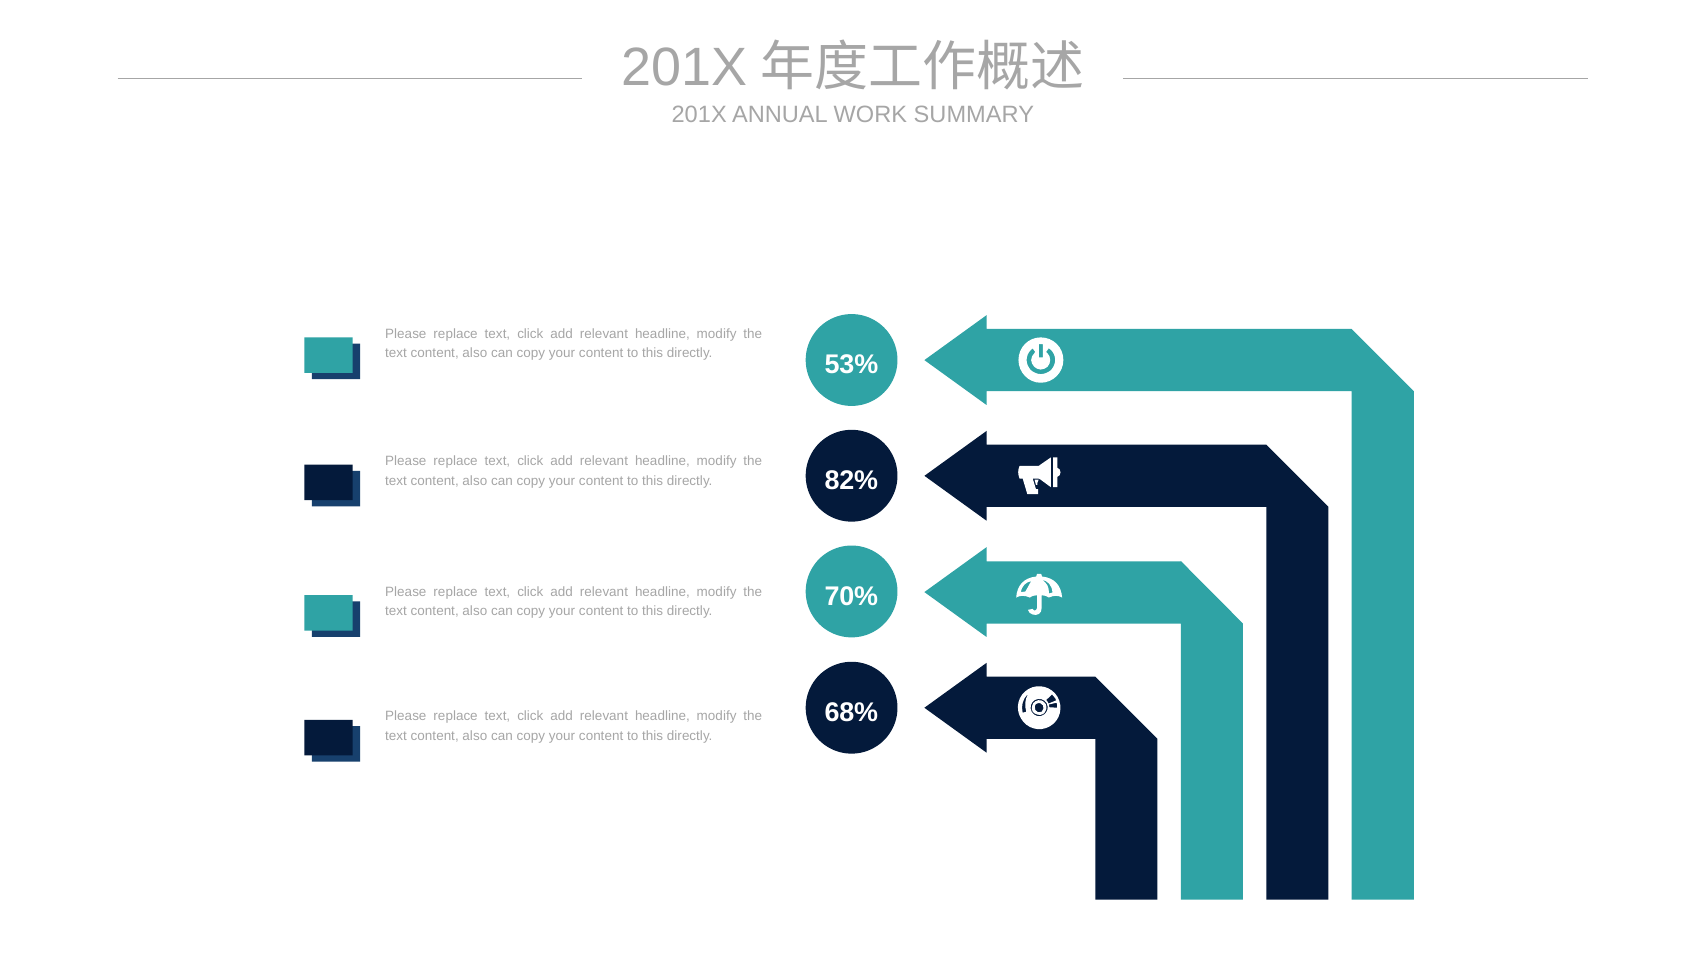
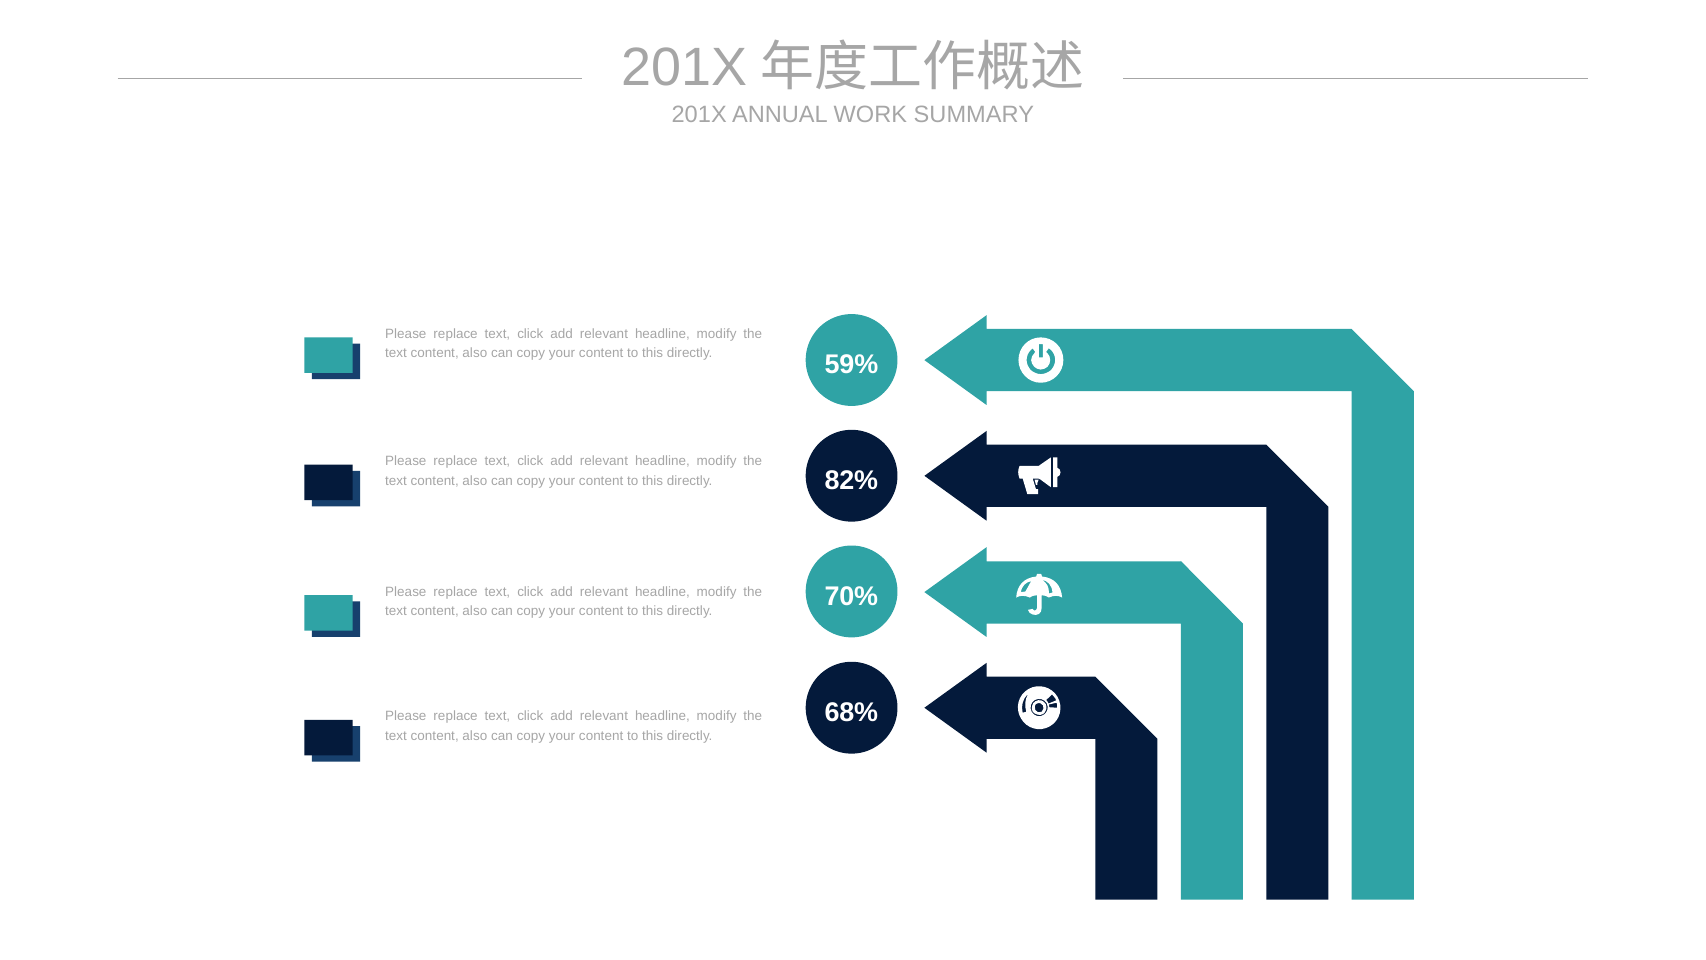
53%: 53% -> 59% (851, 365)
